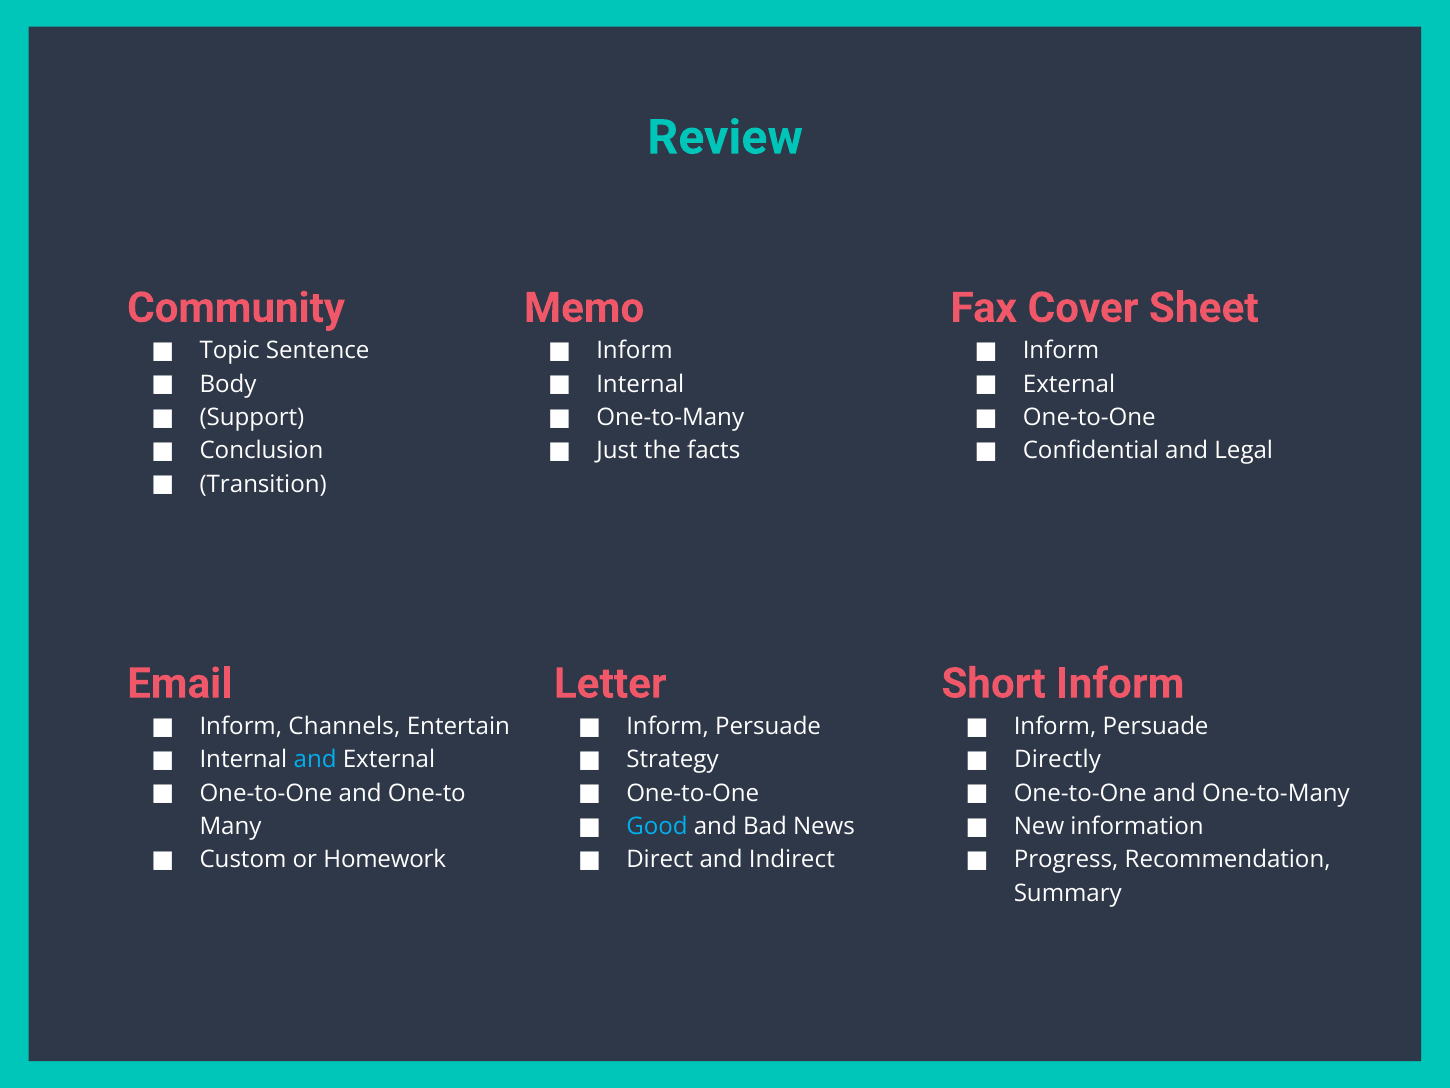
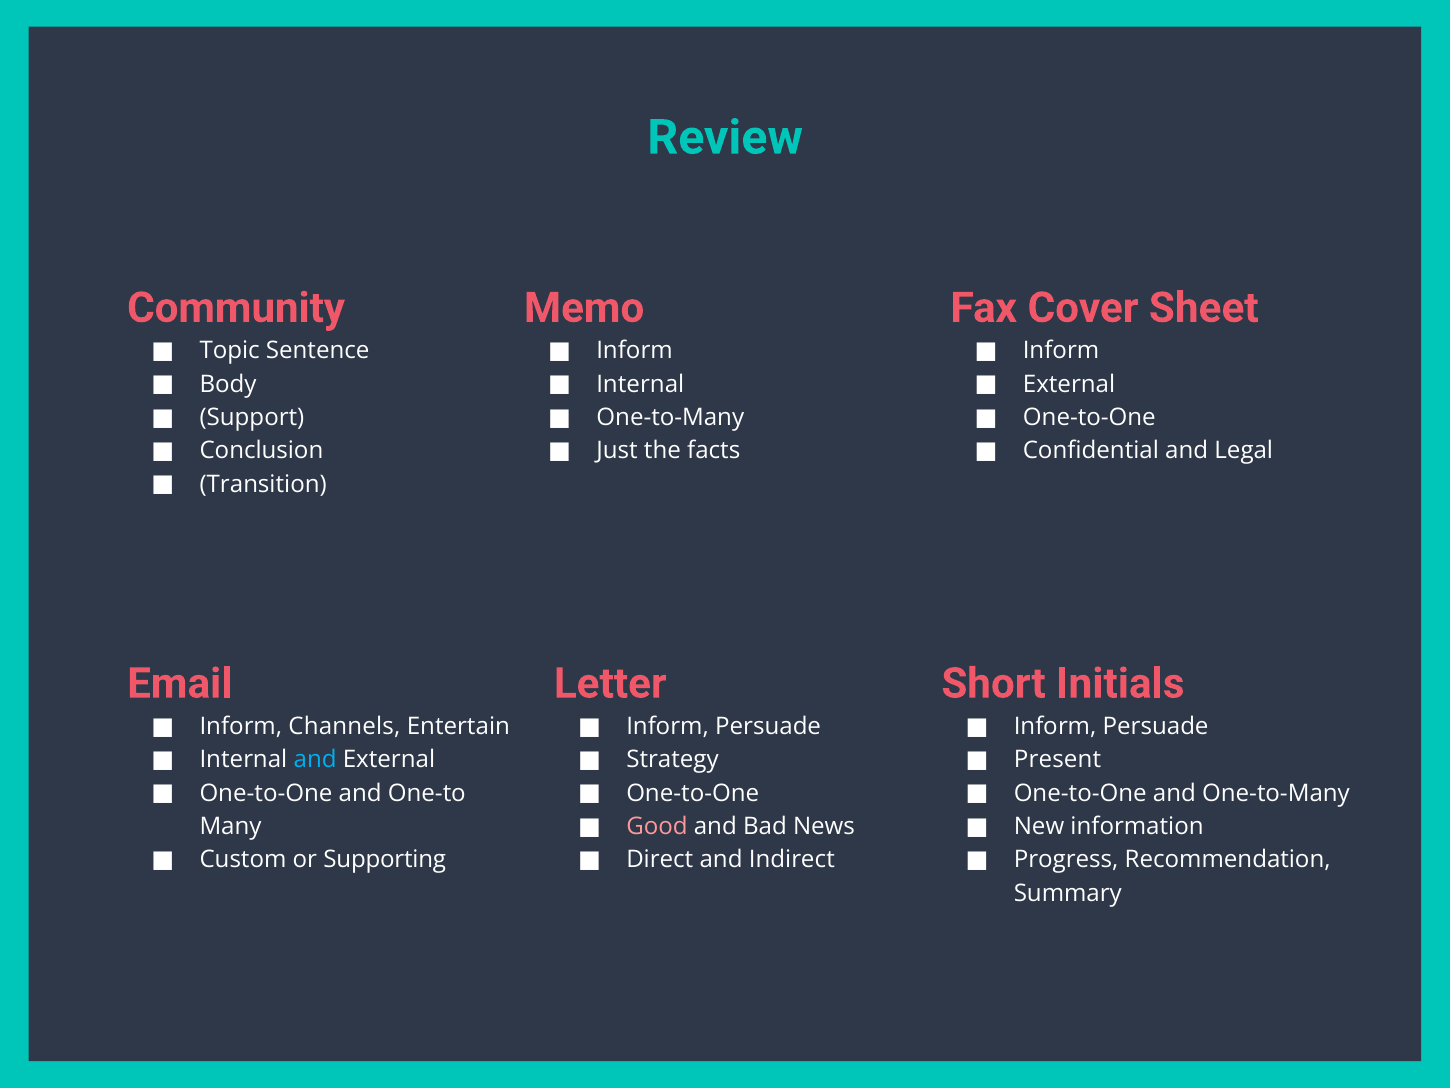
Short Inform: Inform -> Initials (1120, 683)
Directly: Directly -> Present (1058, 760)
Good colour: light blue -> pink (657, 826)
Homework: Homework -> Supporting (385, 860)
